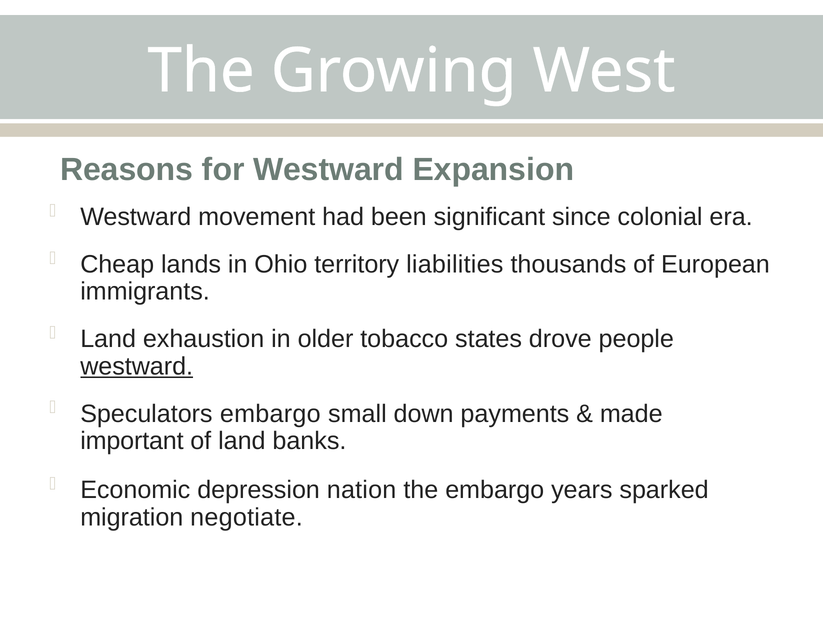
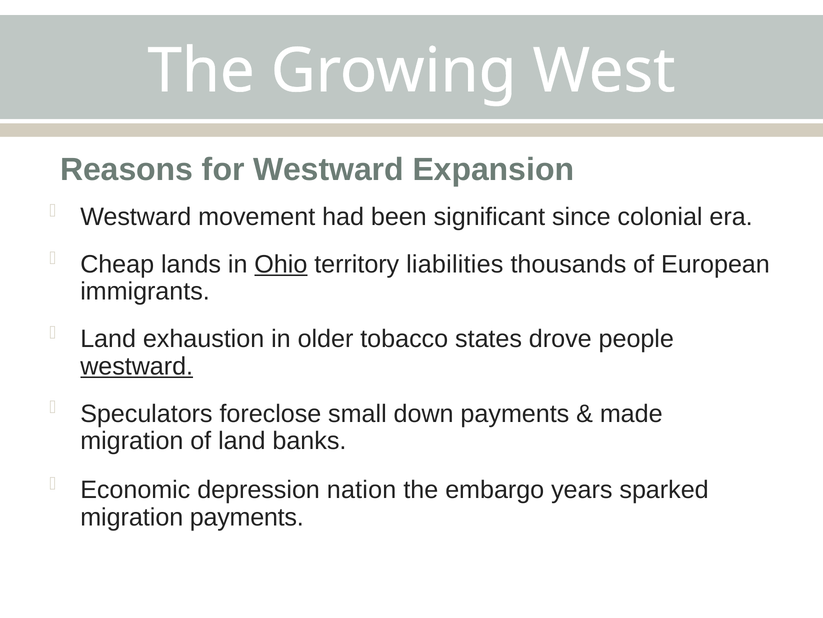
Ohio underline: none -> present (281, 264)
Speculators embargo: embargo -> foreclose (270, 413)
important: important -> migration (132, 440)
migration negotiate: negotiate -> payments (247, 517)
